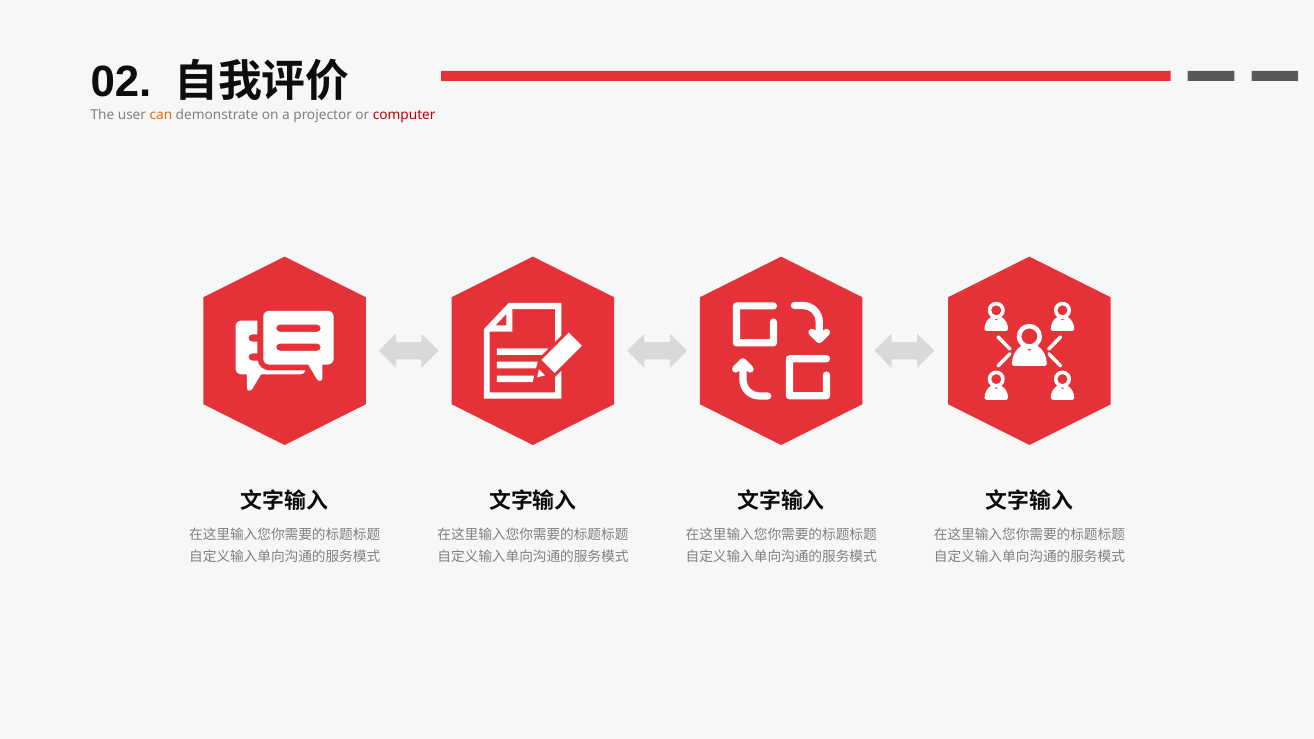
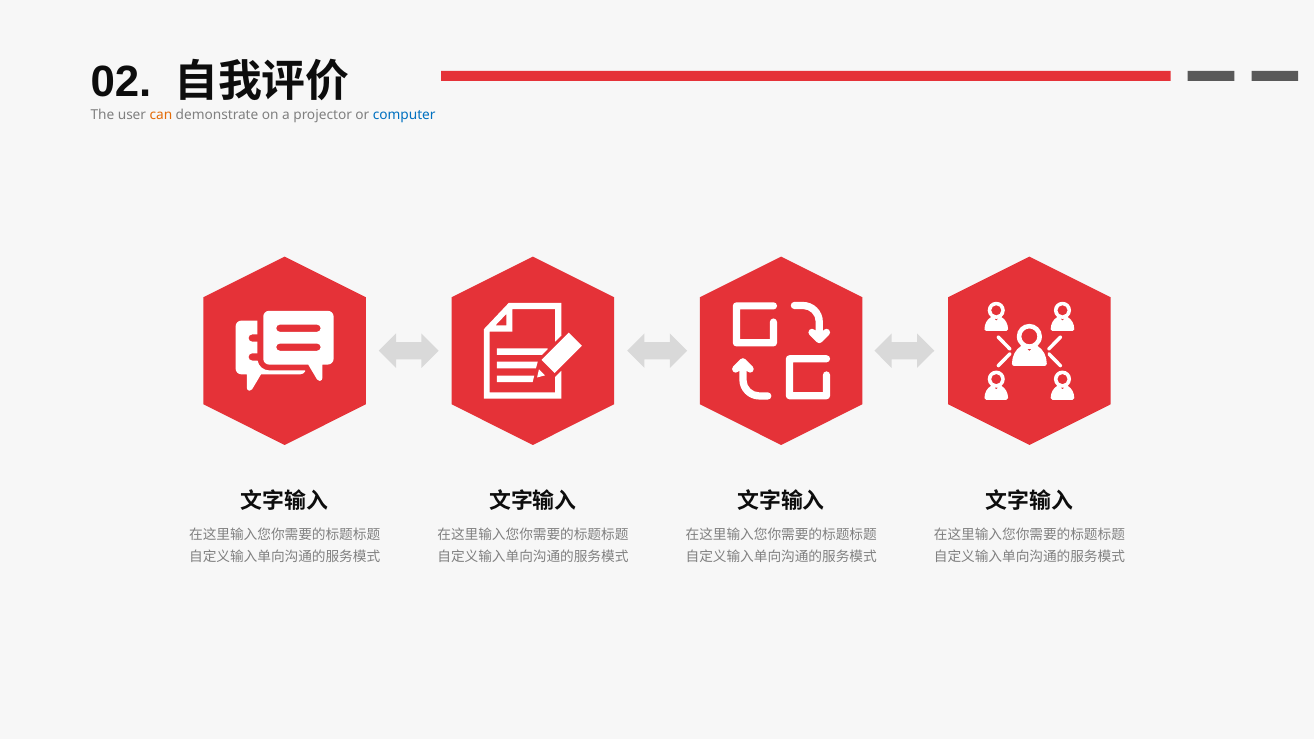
computer colour: red -> blue (404, 115)
